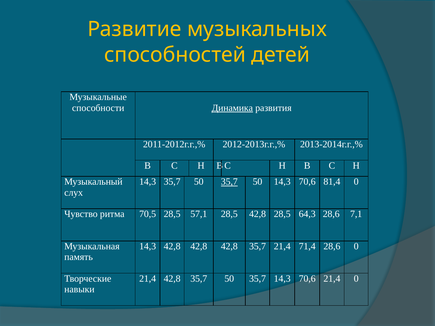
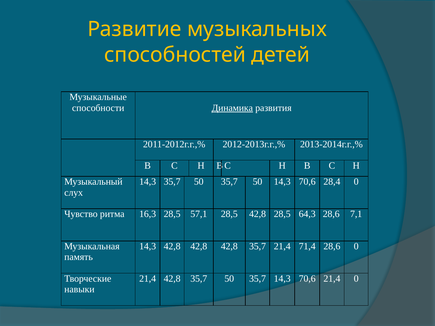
35,7 underline: present -> none (229, 182)
81,4: 81,4 -> 28,4 (332, 182)
70,5: 70,5 -> 16,3 (148, 214)
